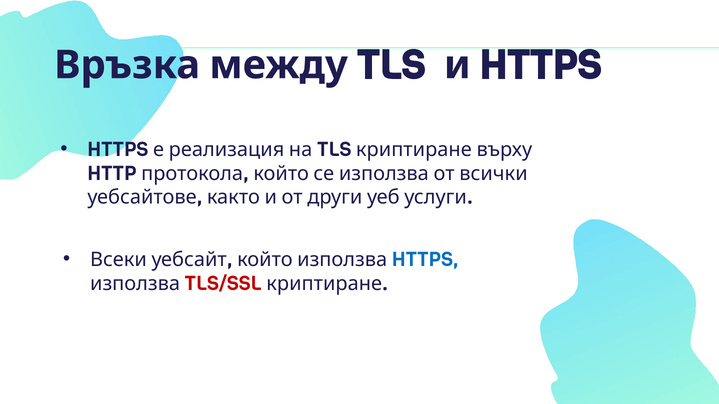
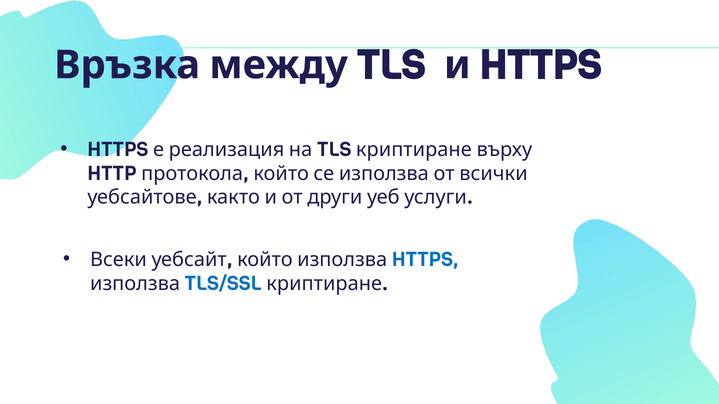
TLS/SSL colour: red -> blue (223, 284)
